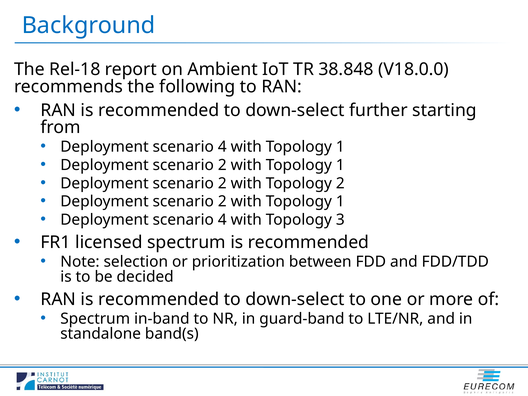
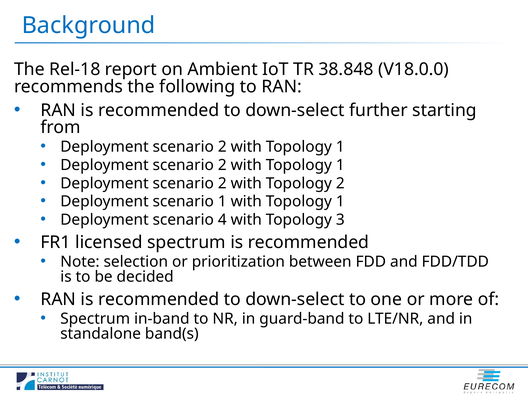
4: 4 -> 2 (222, 147)
2: 2 -> 1 (222, 202)
